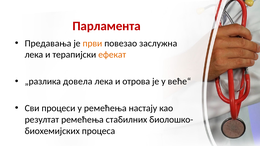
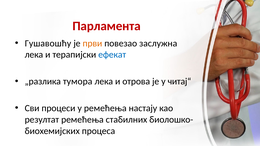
Предавања: Предавања -> Гушавошћу (48, 43)
ефекат colour: orange -> blue (112, 55)
довела: довела -> тумора (78, 82)
веће“: веће“ -> читај“ (179, 82)
